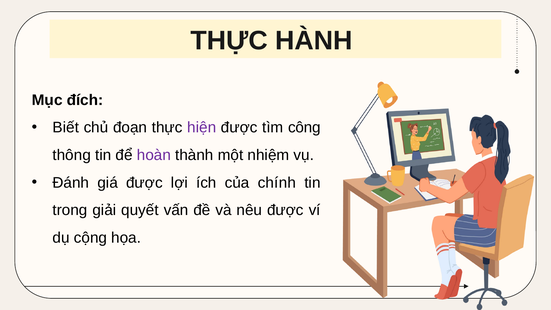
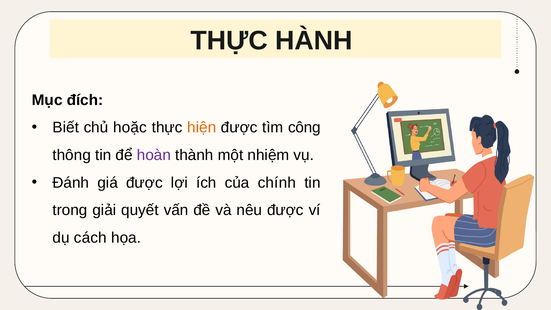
đoạn: đoạn -> hoặc (130, 128)
hiện colour: purple -> orange (202, 128)
cộng: cộng -> cách (90, 238)
